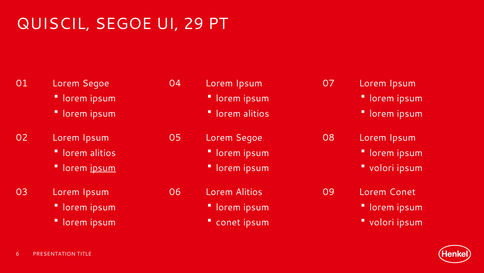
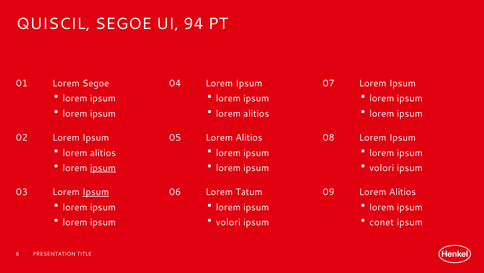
29: 29 -> 94 (193, 24)
05 Lorem Segoe: Segoe -> Alitios (249, 137)
Ipsum underline: none -> present (96, 192)
06 Lorem Alitios: Alitios -> Tatum (249, 192)
09 Lorem Conet: Conet -> Alitios (402, 192)
conet: conet -> volori (228, 222)
volori: volori -> conet (382, 222)
